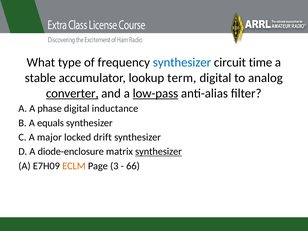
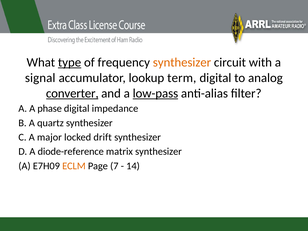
type underline: none -> present (70, 62)
synthesizer colour: blue -> orange (182, 62)
time: time -> with (260, 62)
stable: stable -> signal (40, 78)
inductance: inductance -> impedance (115, 108)
equals: equals -> quartz (50, 123)
diode-enclosure: diode-enclosure -> diode-reference (71, 152)
synthesizer underline: present -> none (158, 152)
3: 3 -> 7 (114, 166)
66: 66 -> 14 (133, 166)
